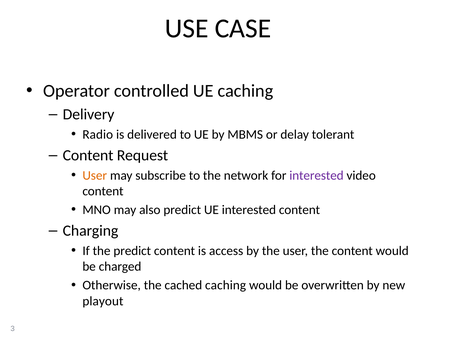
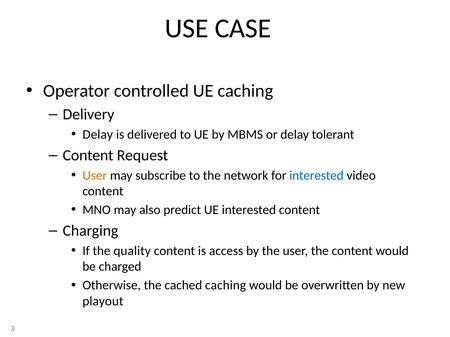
Radio: Radio -> Delay (98, 135)
interested colour: purple -> blue (317, 176)
the predict: predict -> quality (132, 251)
